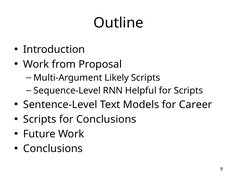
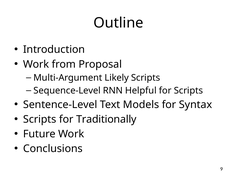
Career: Career -> Syntax (196, 105)
for Conclusions: Conclusions -> Traditionally (106, 120)
